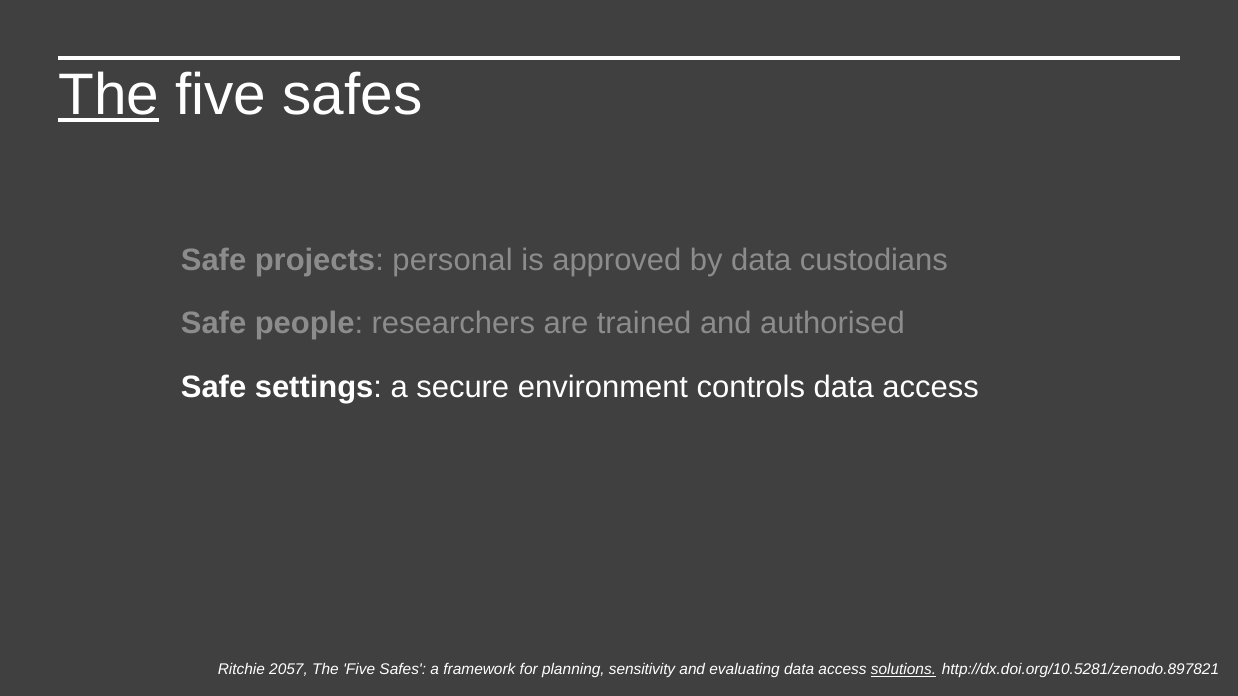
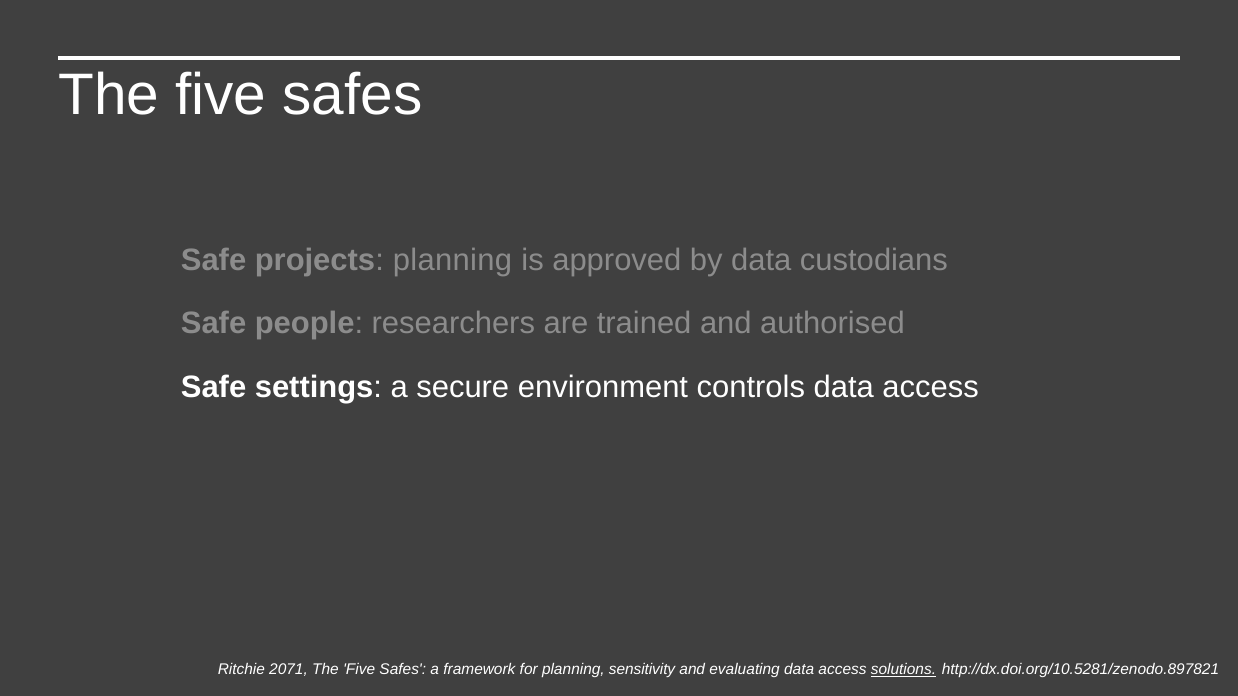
The underline: present -> none (109, 95)
projects personal: personal -> planning (452, 260)
2057: 2057 -> 2071 (289, 670)
